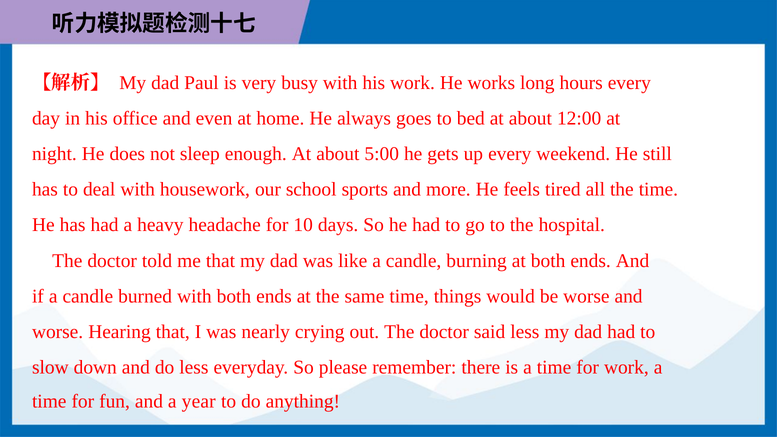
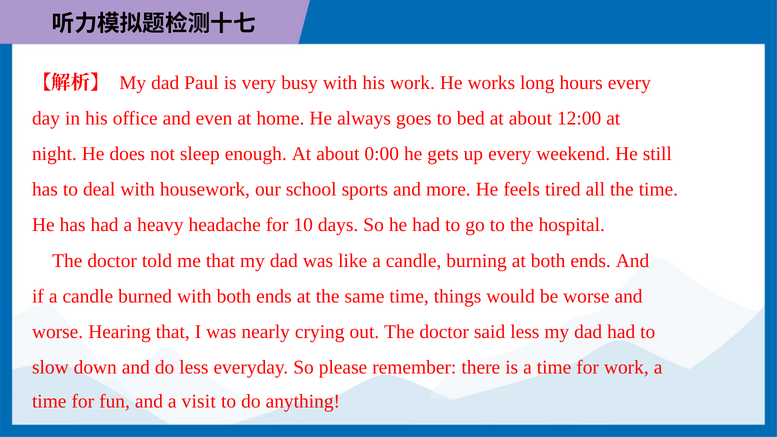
5:00: 5:00 -> 0:00 (382, 154)
year: year -> visit (199, 402)
